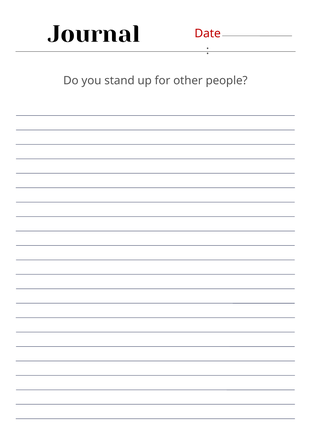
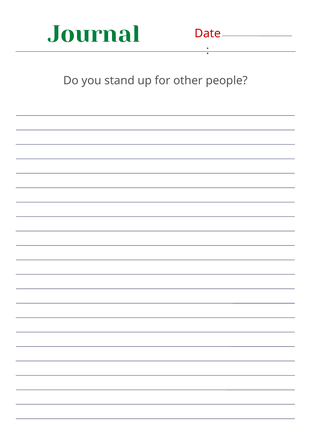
Journal colour: black -> green (94, 34)
